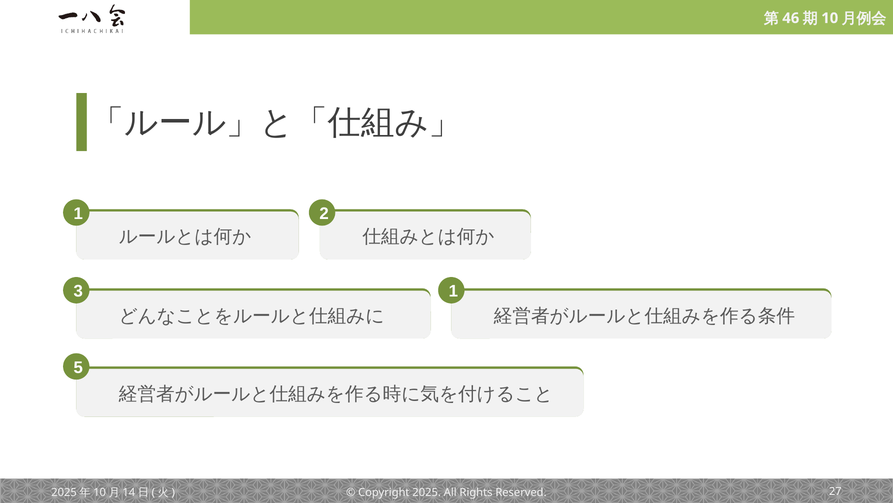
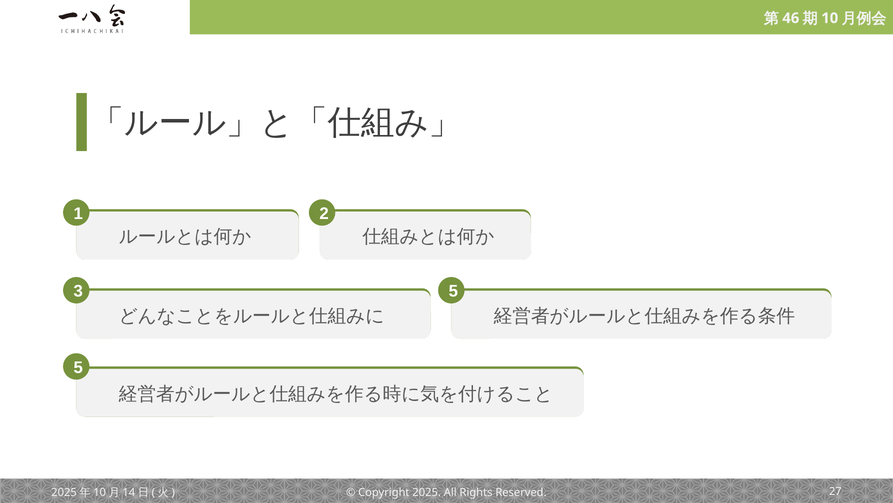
3 1: 1 -> 5 (453, 291)
